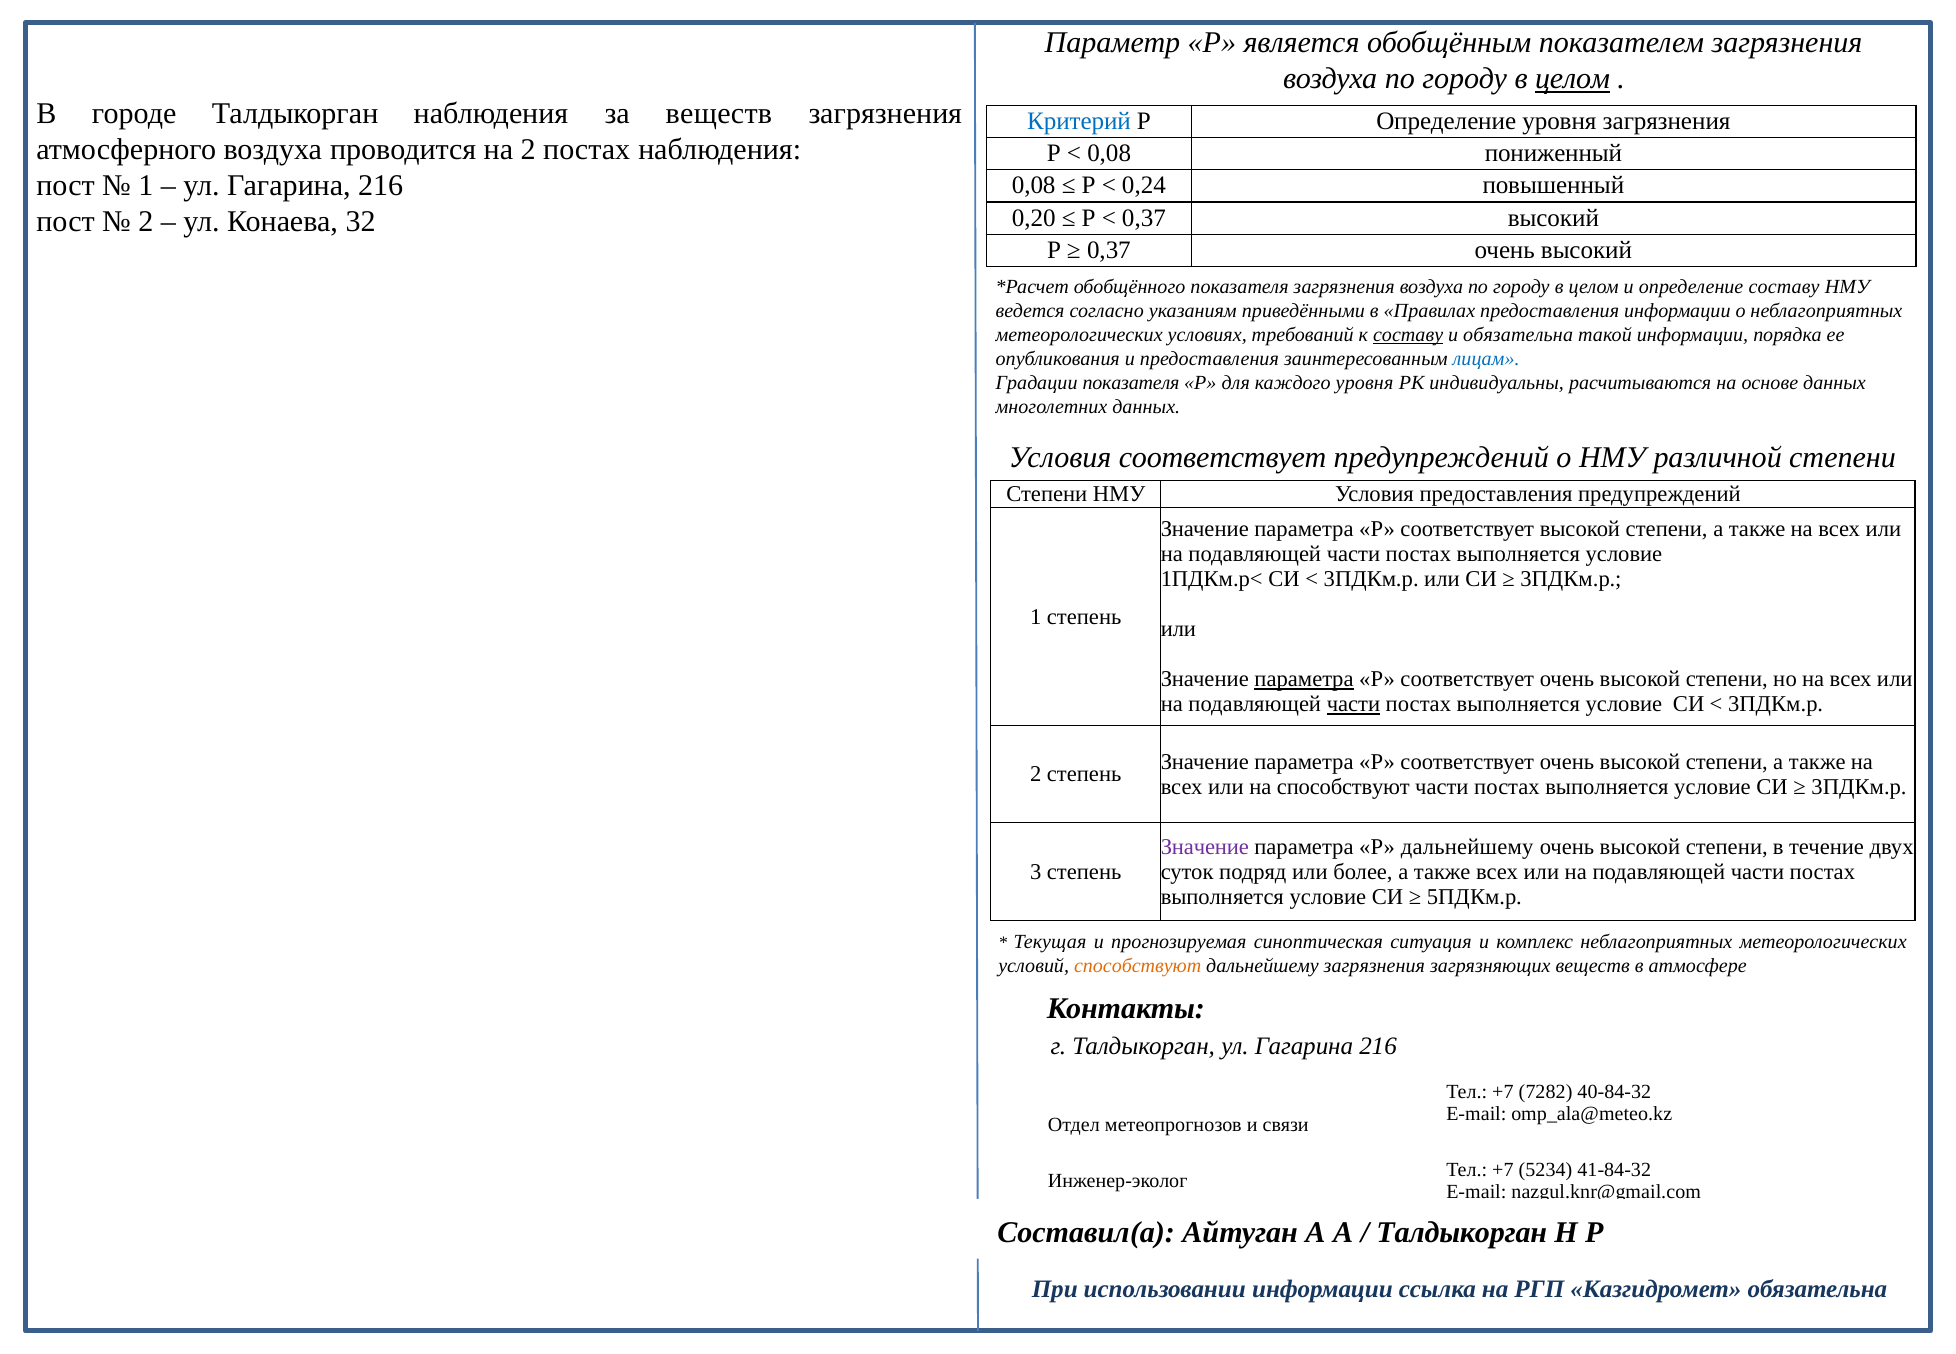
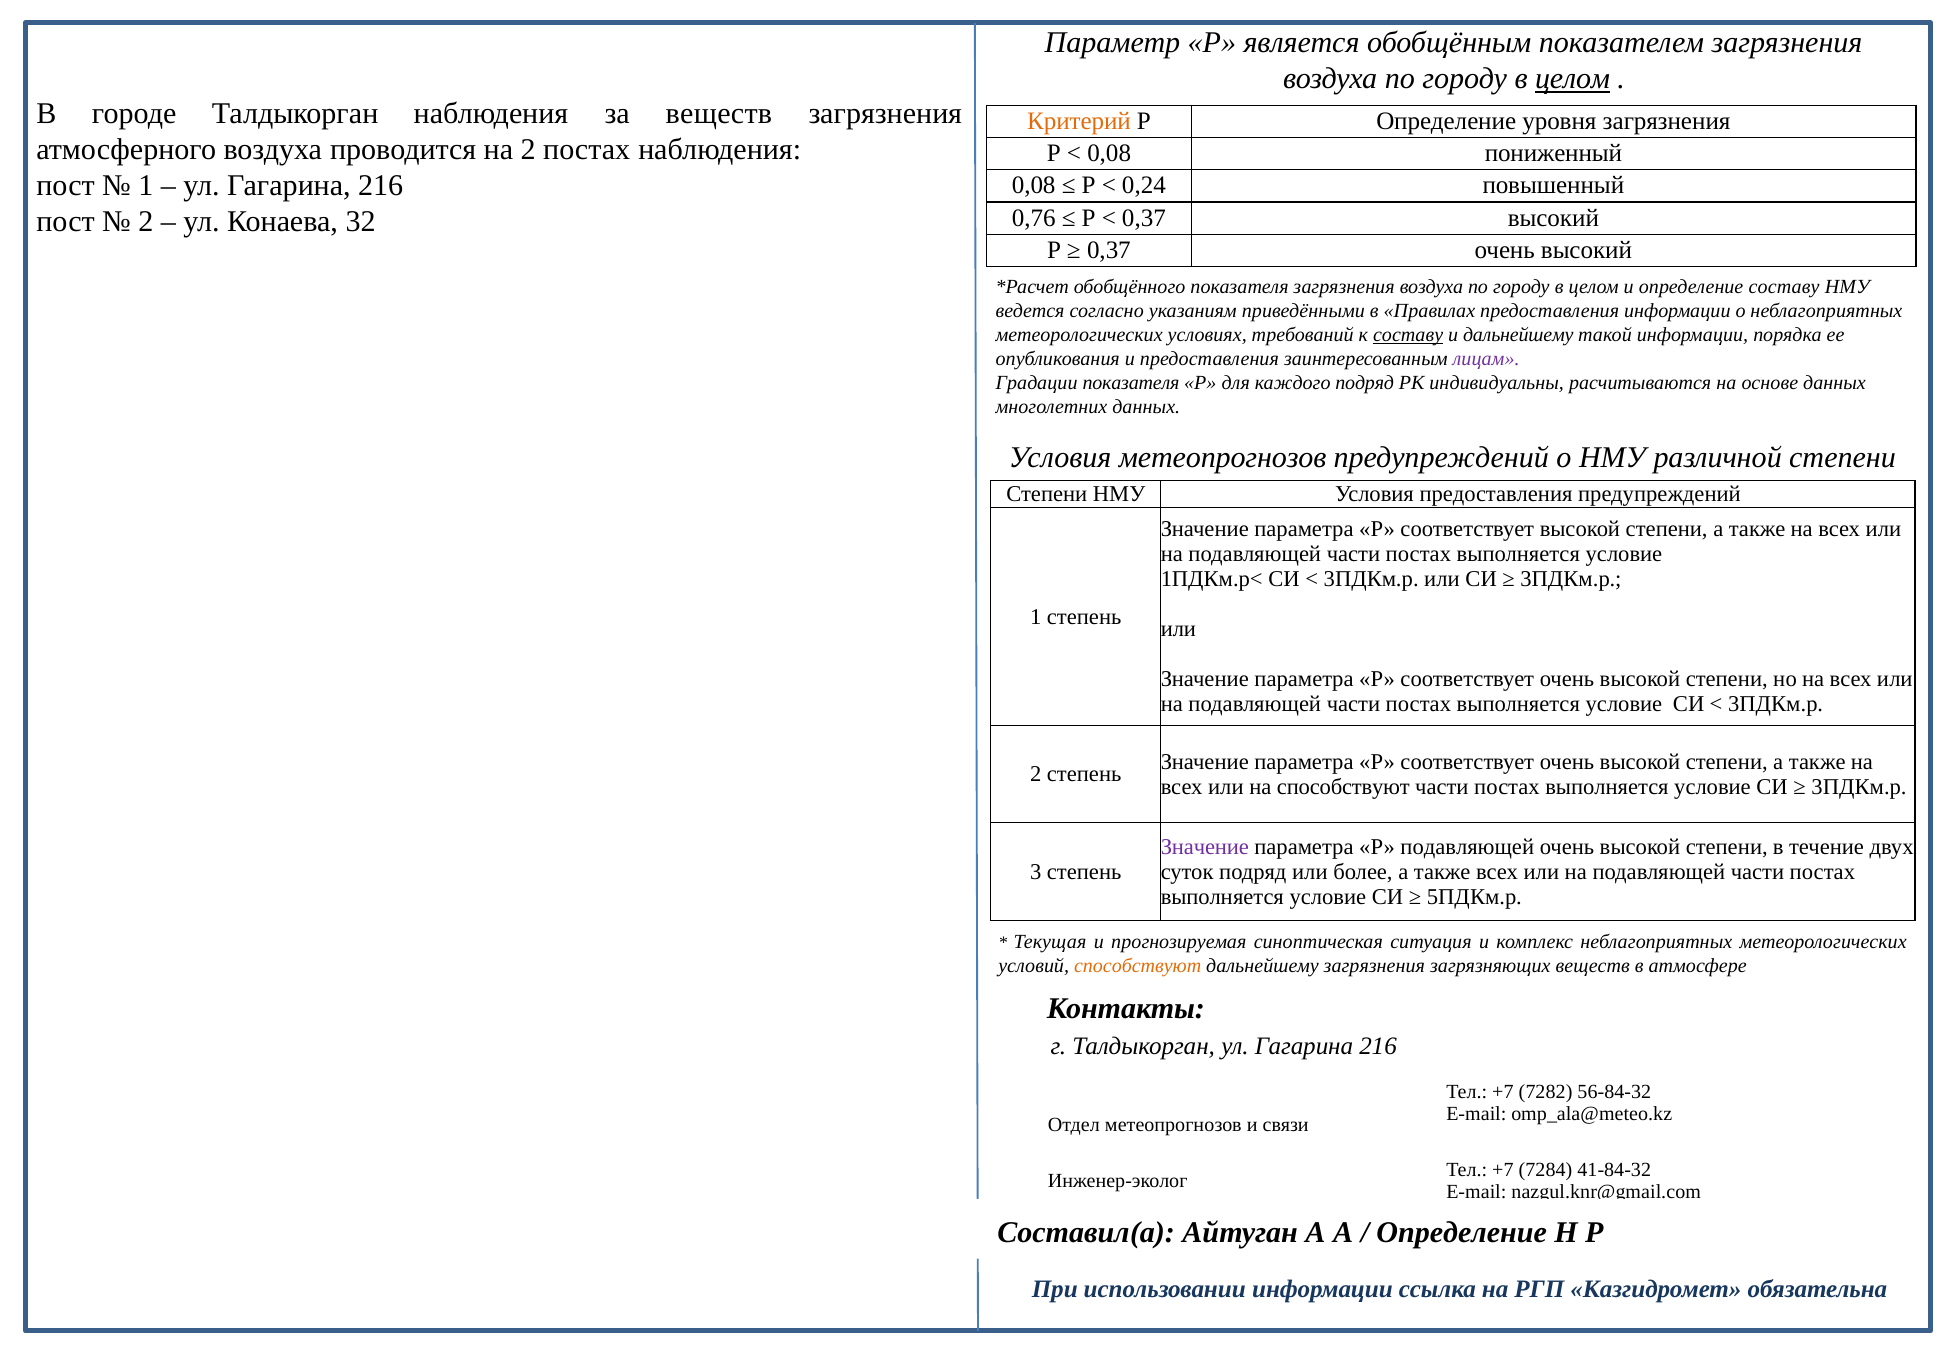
Критерий colour: blue -> orange (1079, 121)
0,20: 0,20 -> 0,76 (1034, 218)
и обязательна: обязательна -> дальнейшему (1518, 335)
лицам colour: blue -> purple (1486, 359)
каждого уровня: уровня -> подряд (1365, 383)
Условия соответствует: соответствует -> метеопрогнозов (1223, 458)
параметра underline: present -> none (1304, 679)
части underline: present -> none (1353, 704)
Р дальнейшему: дальнейшему -> подавляющей (1467, 847)
40-84-32: 40-84-32 -> 56-84-32 (1614, 1092)
5234: 5234 -> 7284 (1545, 1170)
Талдыкорган: Талдыкорган -> Определение (1462, 1233)
